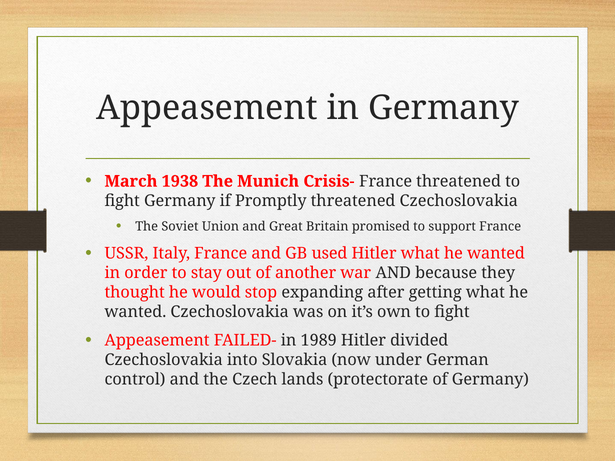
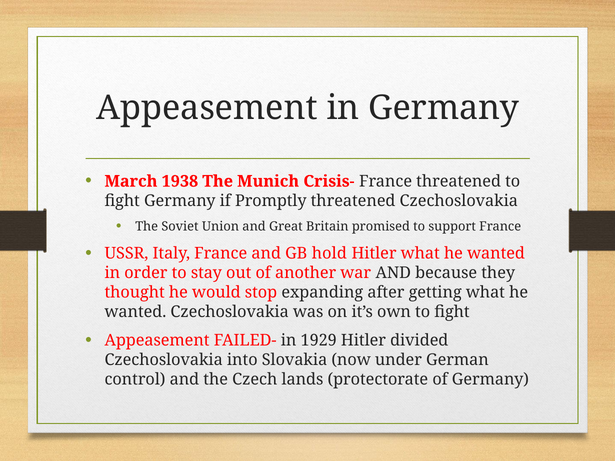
used: used -> hold (329, 254)
1989: 1989 -> 1929 (319, 341)
